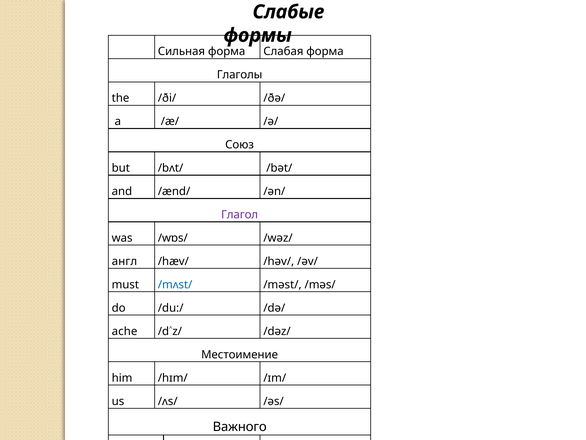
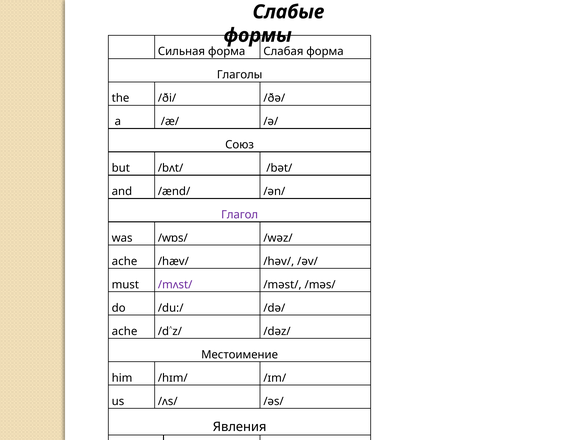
англ: англ -> ache (125, 261)
/mʌst/ colour: blue -> purple (175, 284)
Важного: Важного -> Явления (240, 426)
